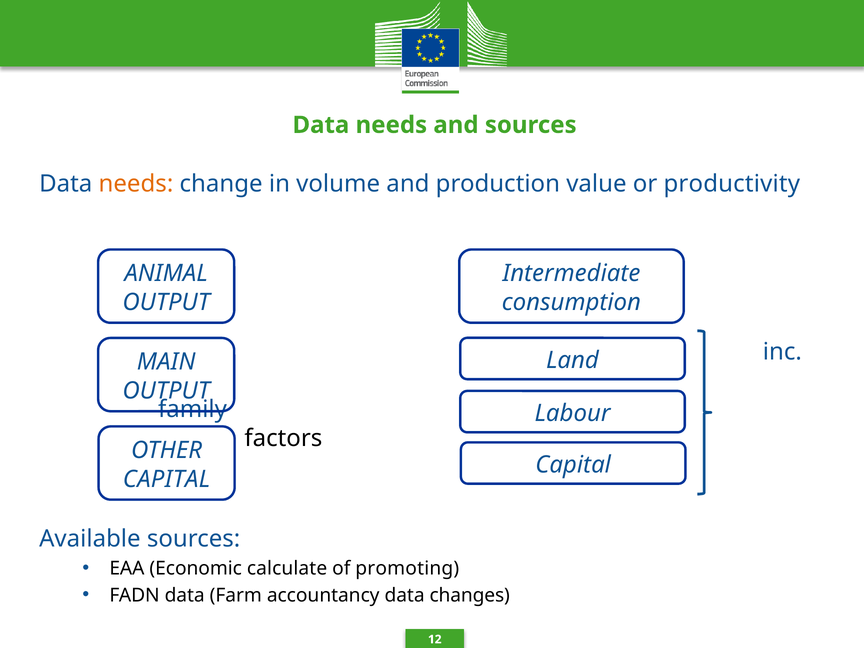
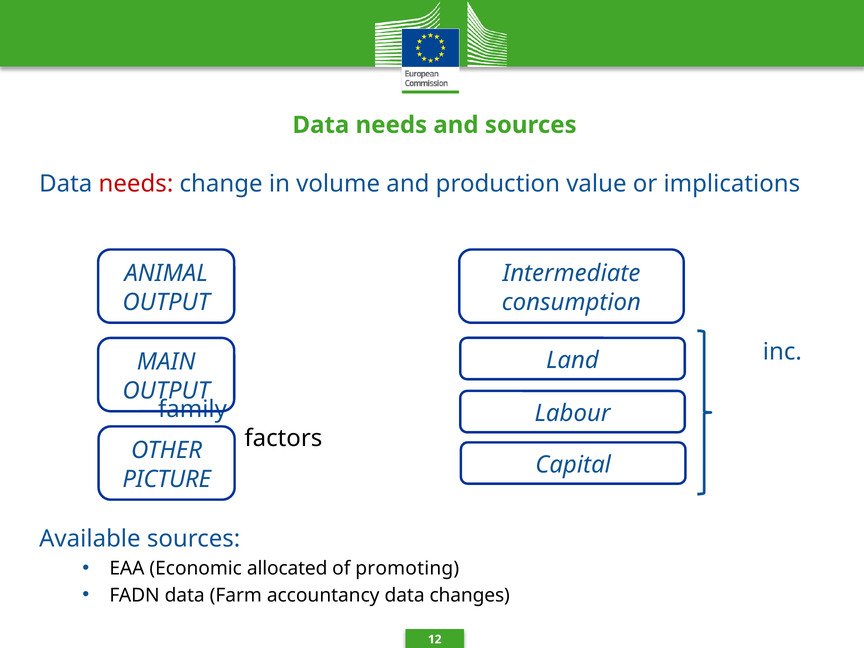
needs colour: orange -> red (136, 184)
productivity: productivity -> implications (732, 184)
CAPITAL: CAPITAL -> PICTURE (167, 479)
calculate: calculate -> allocated (287, 568)
